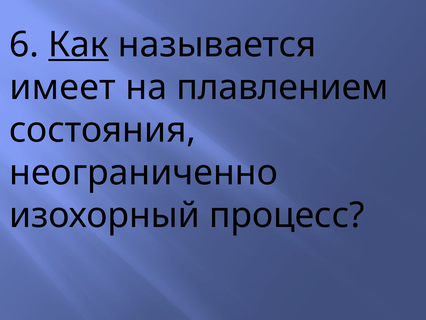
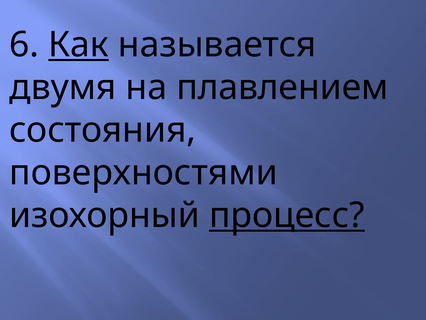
имеет: имеет -> двумя (63, 87)
неограниченно: неограниченно -> поверхностями (143, 173)
процесс underline: none -> present (287, 215)
